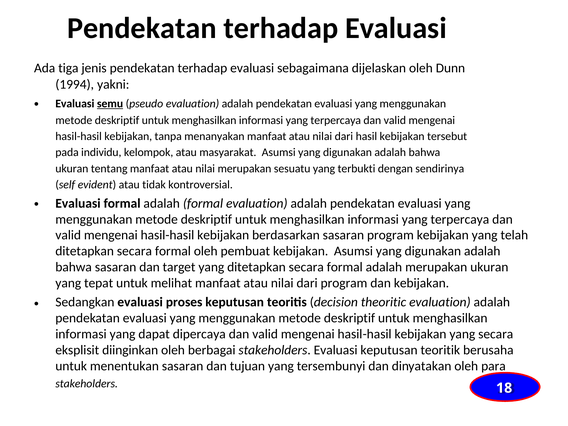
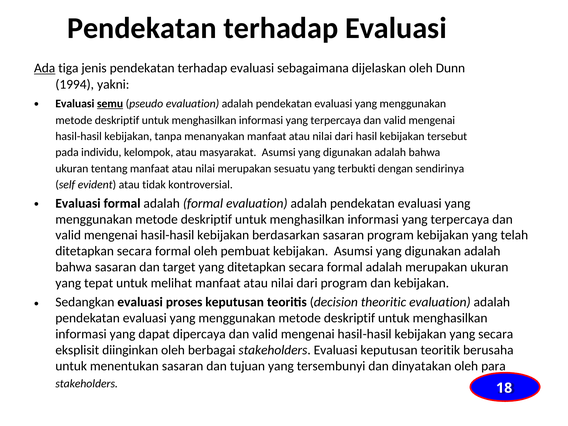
Ada underline: none -> present (45, 68)
